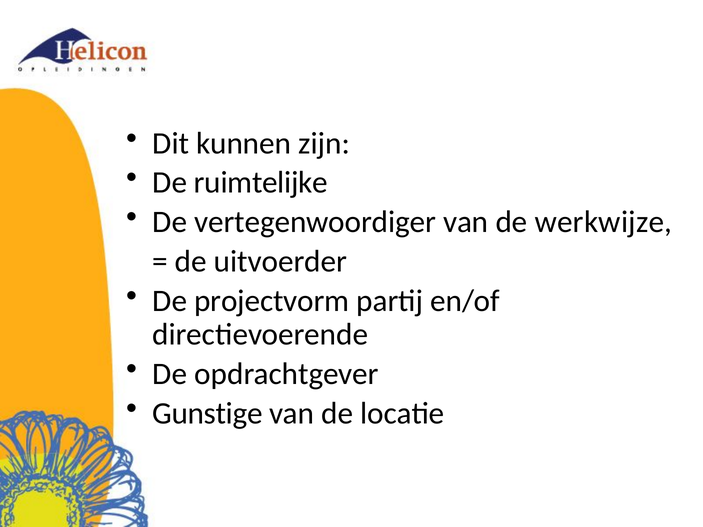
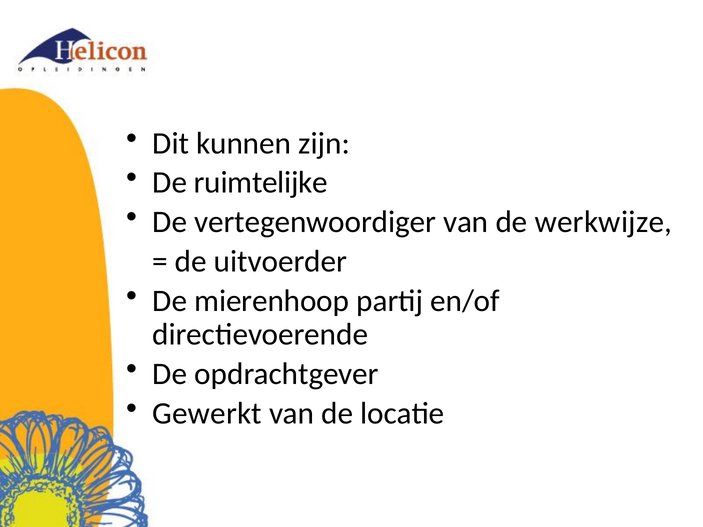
projectvorm: projectvorm -> mierenhoop (272, 301)
Gunstige: Gunstige -> Gewerkt (207, 413)
